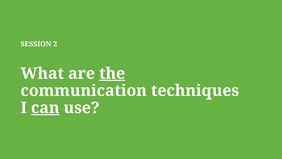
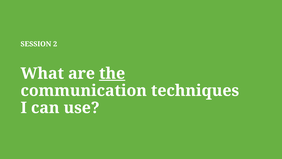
can underline: present -> none (45, 108)
